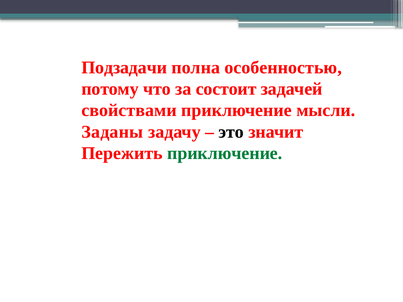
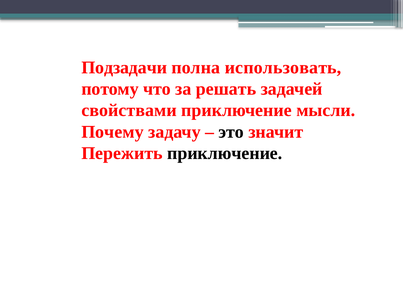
особенностью: особенностью -> использовать (283, 68)
состоит: состоит -> решать (226, 89)
Заданы: Заданы -> Почему (112, 132)
приключение colour: green -> black (225, 153)
